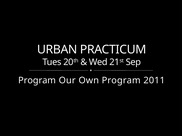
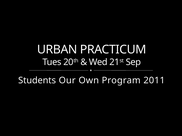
Program: Program -> Students (37, 81)
